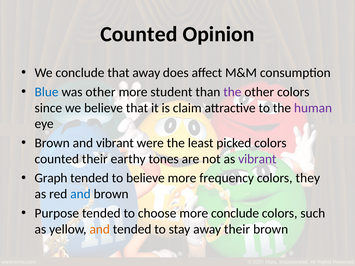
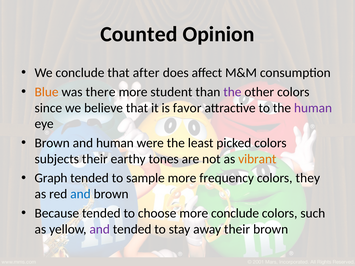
that away: away -> after (146, 73)
Blue colour: blue -> orange (47, 92)
was other: other -> there (101, 92)
claim: claim -> favor (187, 108)
and vibrant: vibrant -> human (115, 143)
counted: counted -> subjects (57, 159)
vibrant colour: purple -> orange (257, 159)
to believe: believe -> sample (145, 178)
Purpose: Purpose -> Because (57, 213)
and colour: orange -> purple (100, 229)
